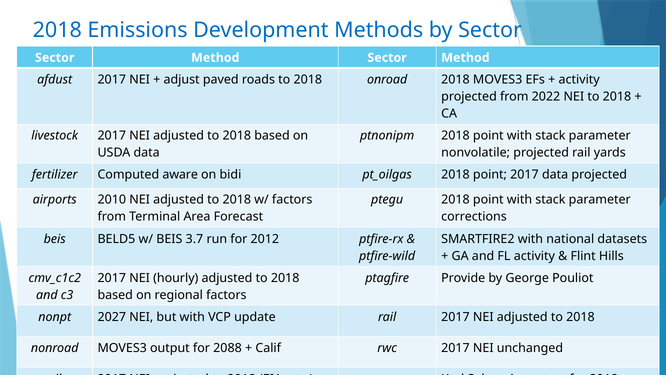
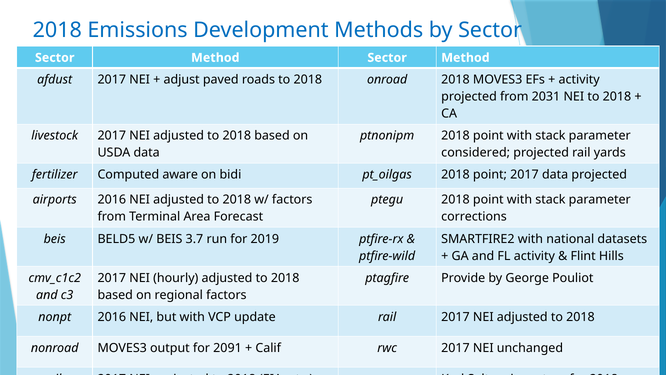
2022: 2022 -> 2031 (546, 97)
nonvolatile: nonvolatile -> considered (476, 153)
airports 2010: 2010 -> 2016 (112, 200)
2012: 2012 -> 2019 (265, 239)
nonpt 2027: 2027 -> 2016 (112, 317)
2088: 2088 -> 2091 (228, 348)
